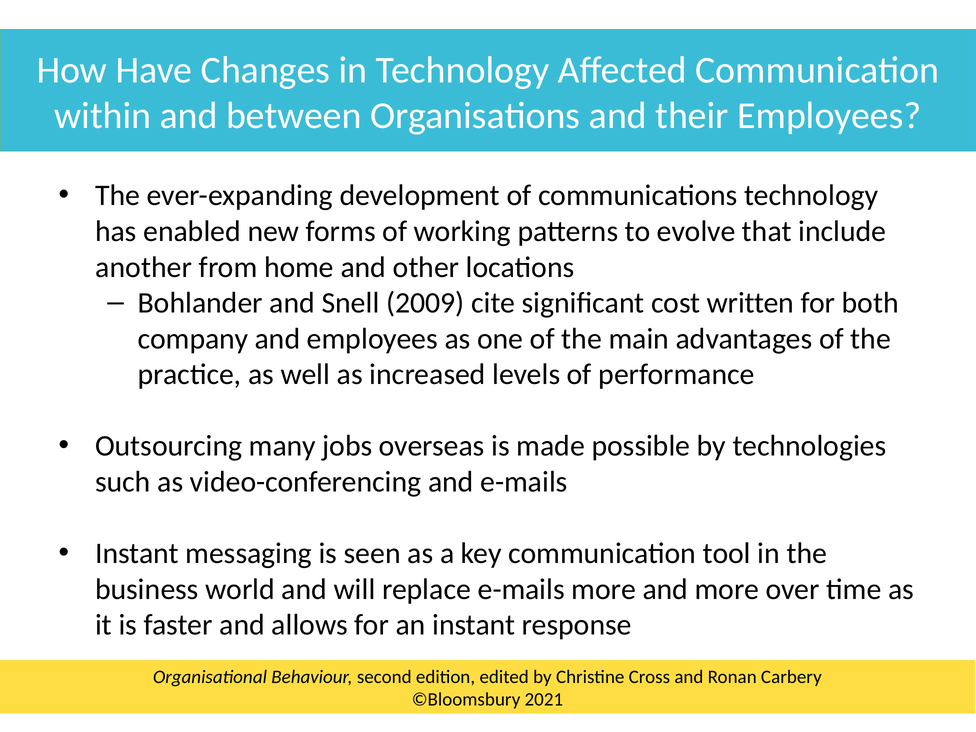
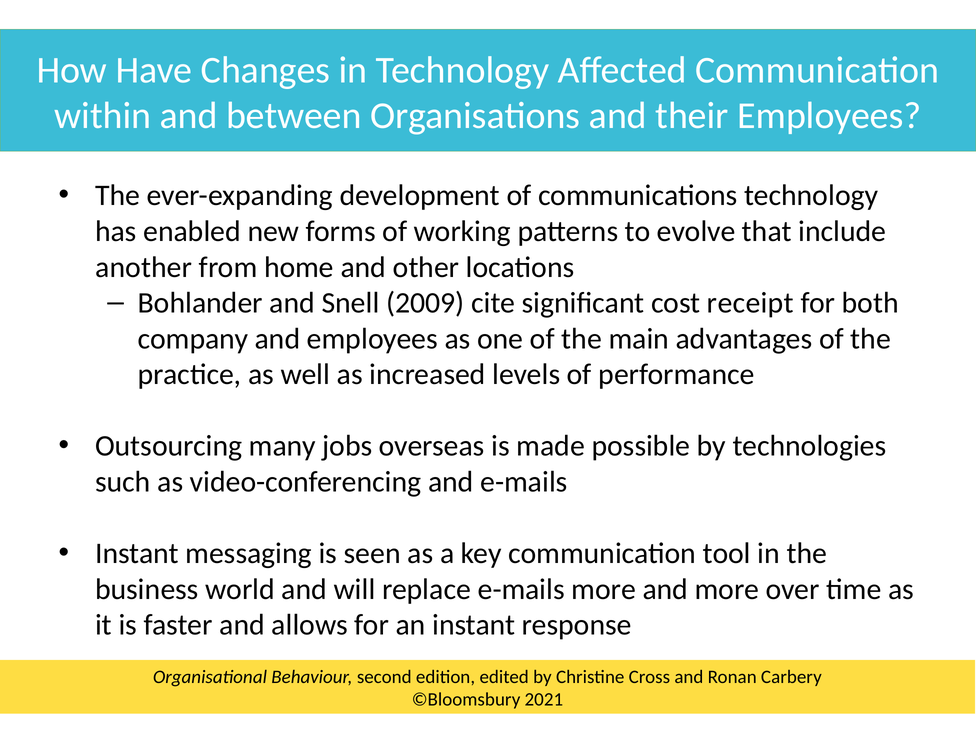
written: written -> receipt (750, 303)
